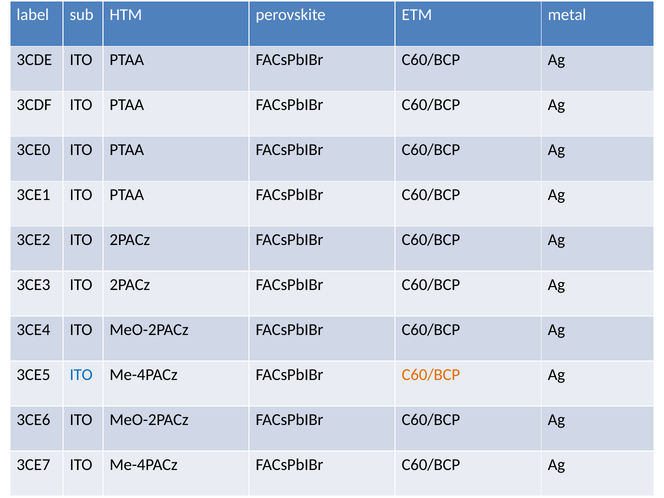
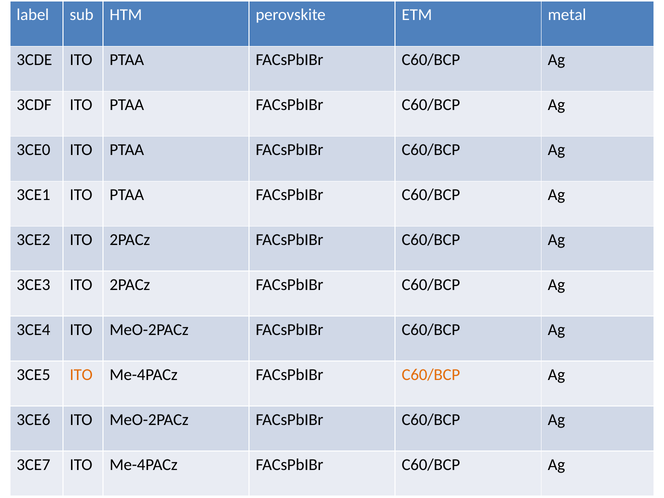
ITO colour: blue -> orange (81, 375)
